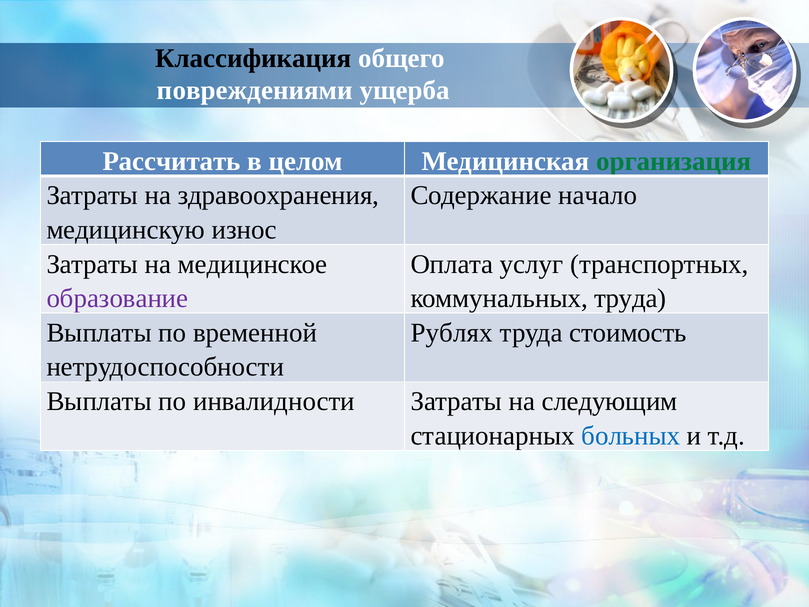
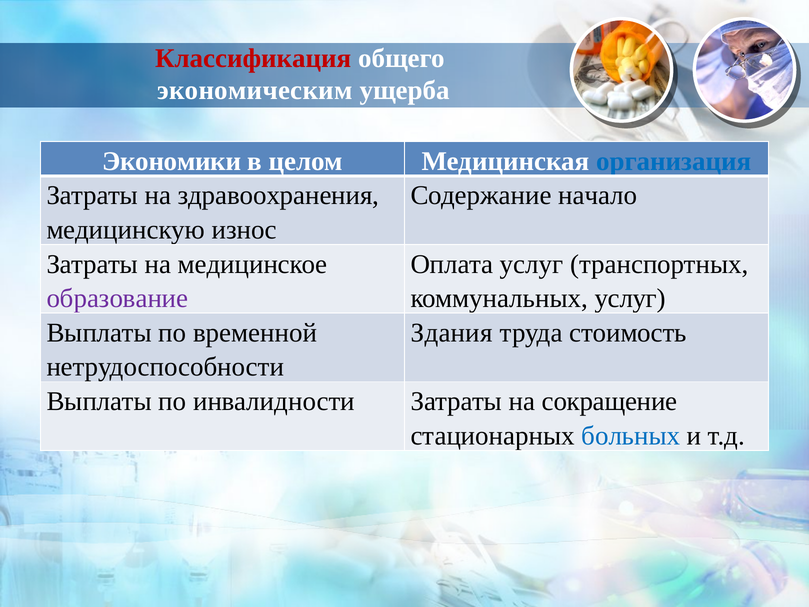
Классификация colour: black -> red (253, 58)
повреждениями: повреждениями -> экономическим (255, 91)
Рассчитать: Рассчитать -> Экономики (172, 161)
организация colour: green -> blue (674, 161)
коммунальных труда: труда -> услуг (630, 298)
Рублях: Рублях -> Здания (452, 333)
следующим: следующим -> сокращение (610, 401)
